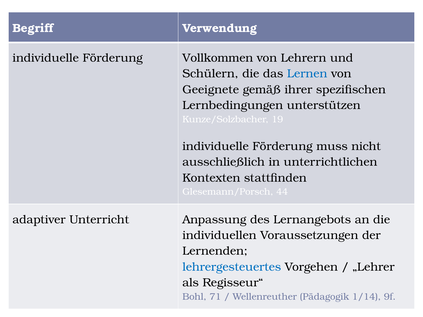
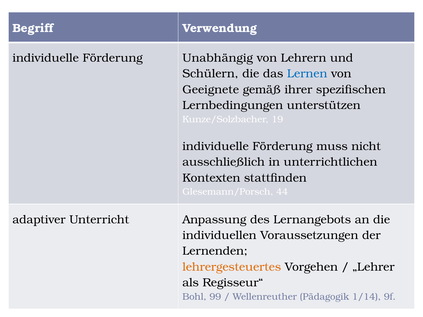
Vollkommen: Vollkommen -> Unabhängig (218, 58)
lehrergesteuertes colour: blue -> orange (232, 267)
71: 71 -> 99 (215, 297)
